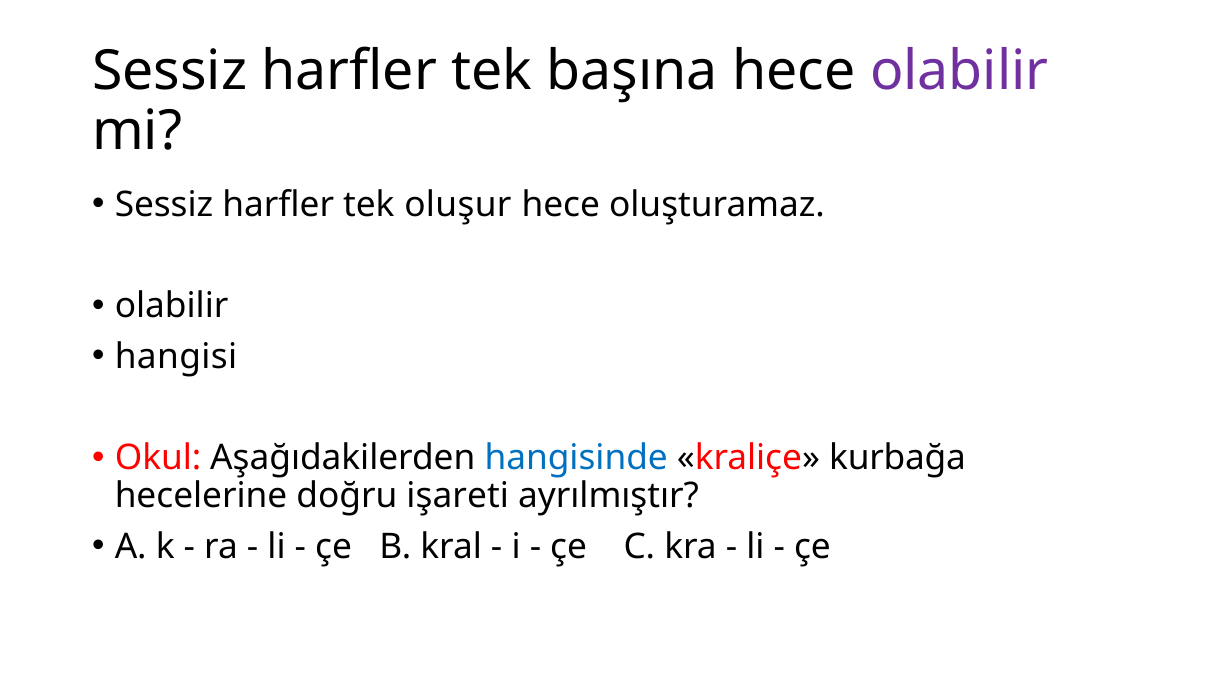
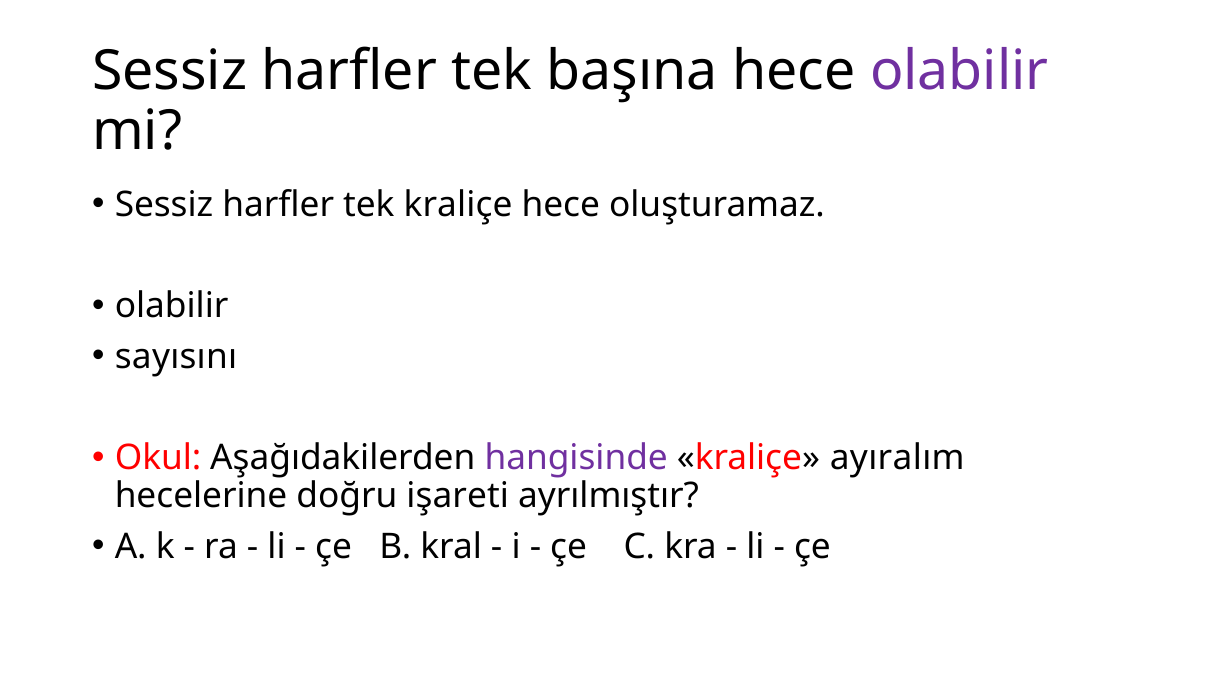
tek oluşur: oluşur -> kraliçe (458, 204)
hangisi: hangisi -> sayısını (176, 356)
hangisinde colour: blue -> purple (576, 458)
kurbağa: kurbağa -> ayıralım (897, 458)
